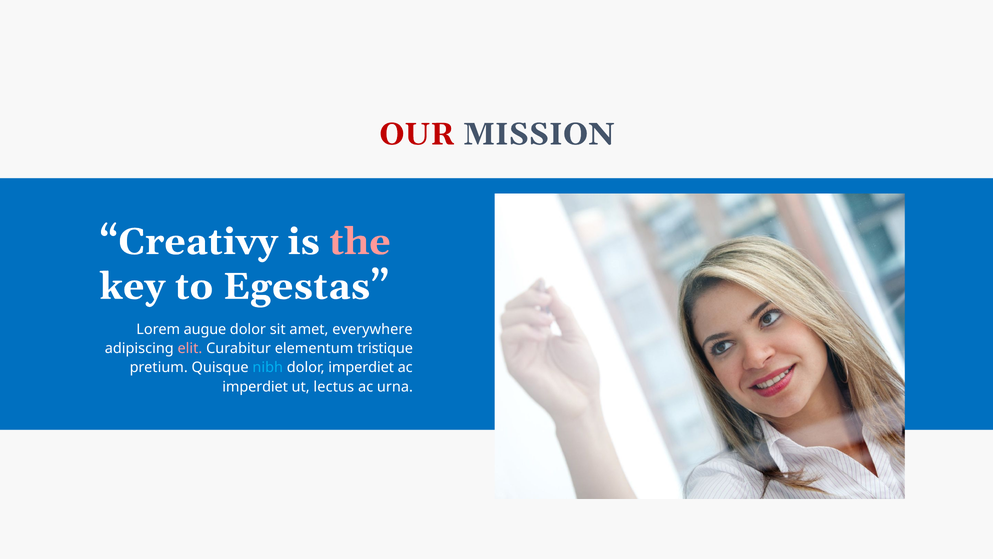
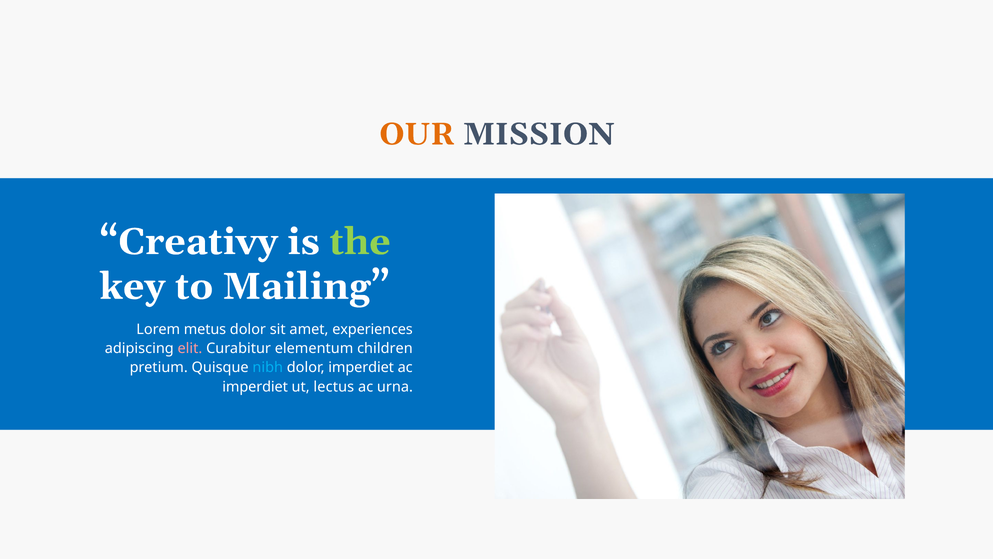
OUR colour: red -> orange (417, 134)
the colour: pink -> light green (360, 242)
Egestas: Egestas -> Mailing (306, 286)
augue: augue -> metus (205, 329)
everywhere: everywhere -> experiences (373, 329)
tristique: tristique -> children (385, 348)
